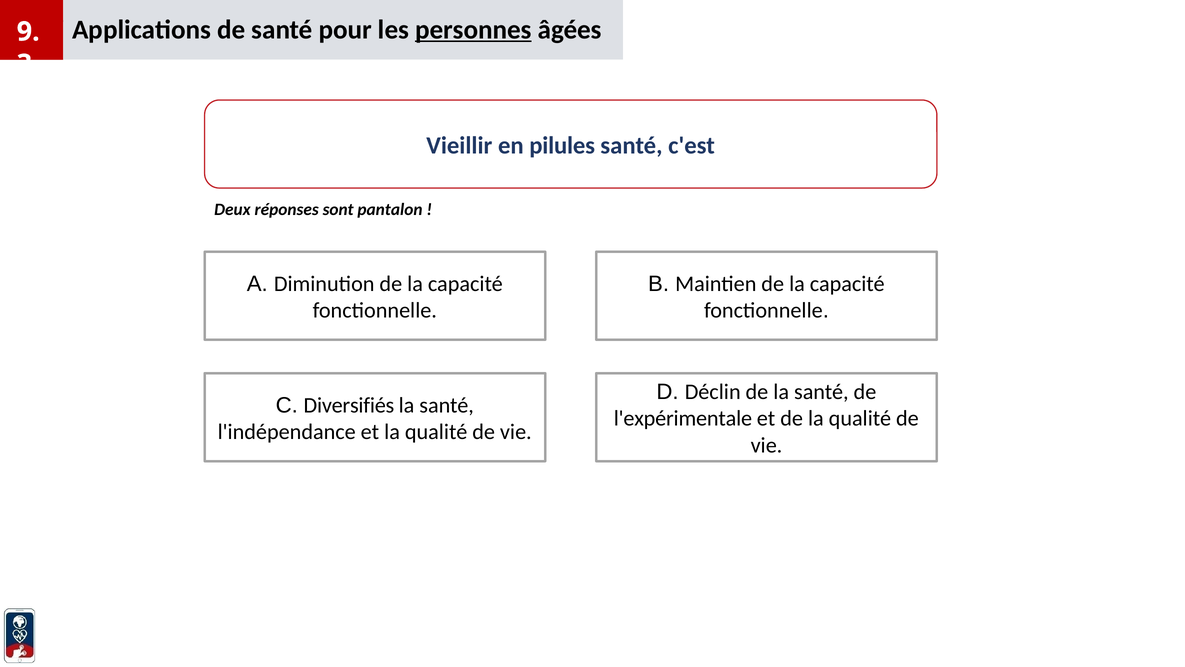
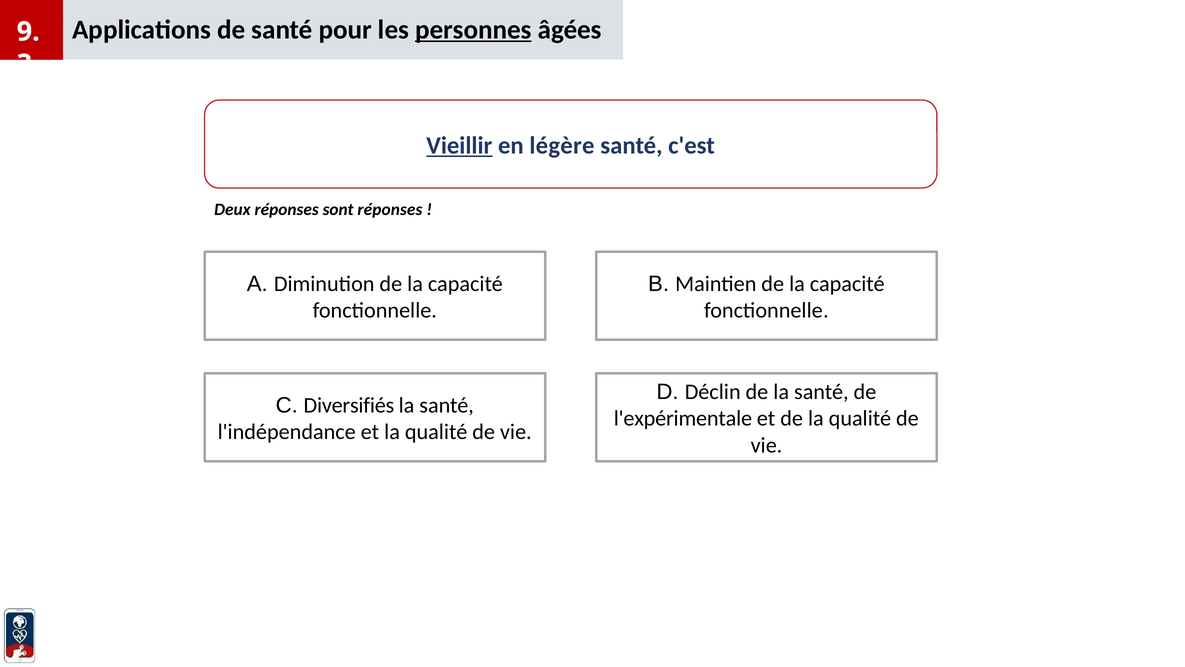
Vieillir underline: none -> present (459, 146)
pilules: pilules -> légère (562, 146)
sont pantalon: pantalon -> réponses (390, 209)
